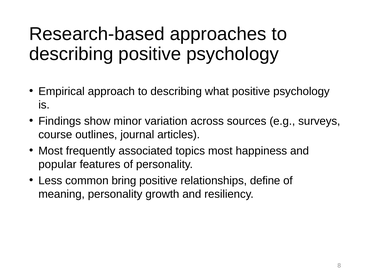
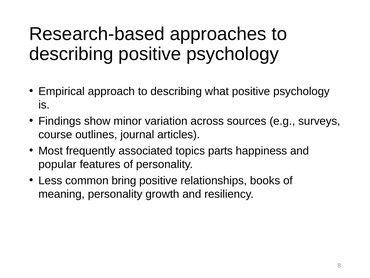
topics most: most -> parts (220, 151)
define: define -> books (265, 180)
